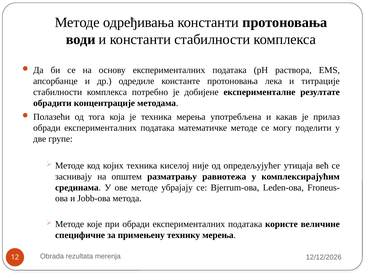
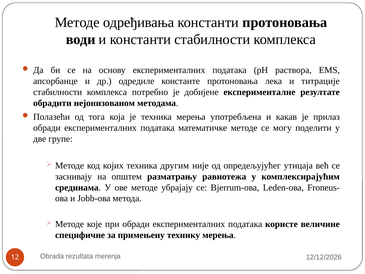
концентрације: концентрације -> нејонизованом (104, 103)
киселој: киселој -> другим (175, 165)
